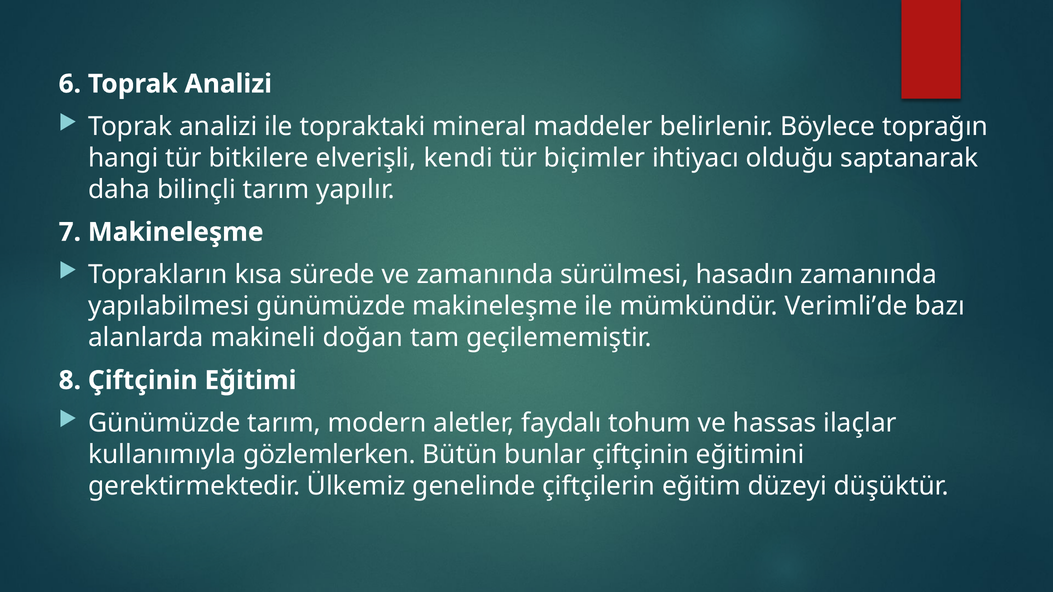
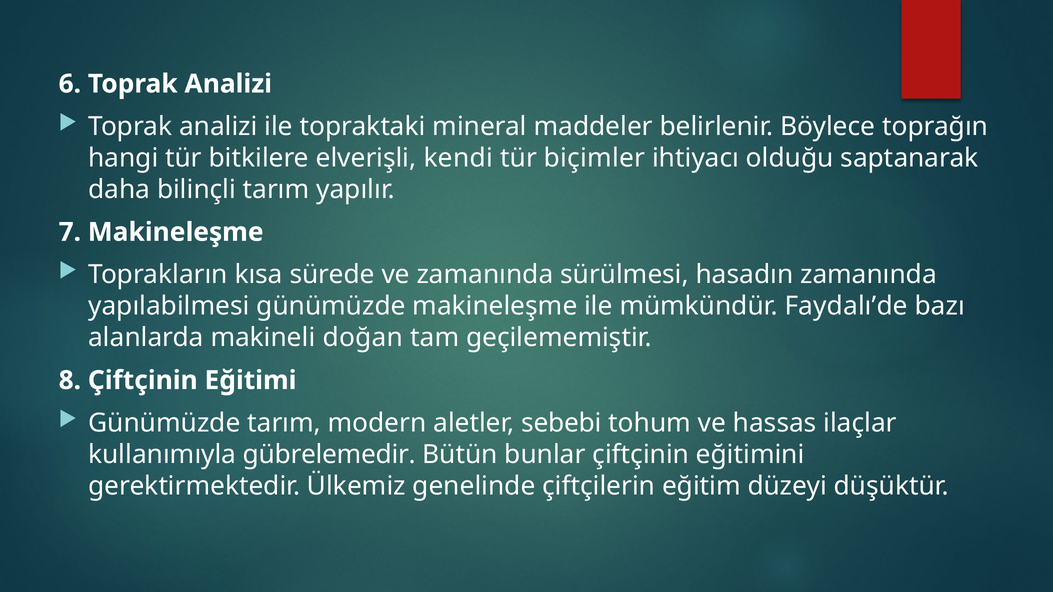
Verimli’de: Verimli’de -> Faydalı’de (846, 306)
faydalı: faydalı -> sebebi (562, 423)
gözlemlerken: gözlemlerken -> gübrelemedir (329, 455)
